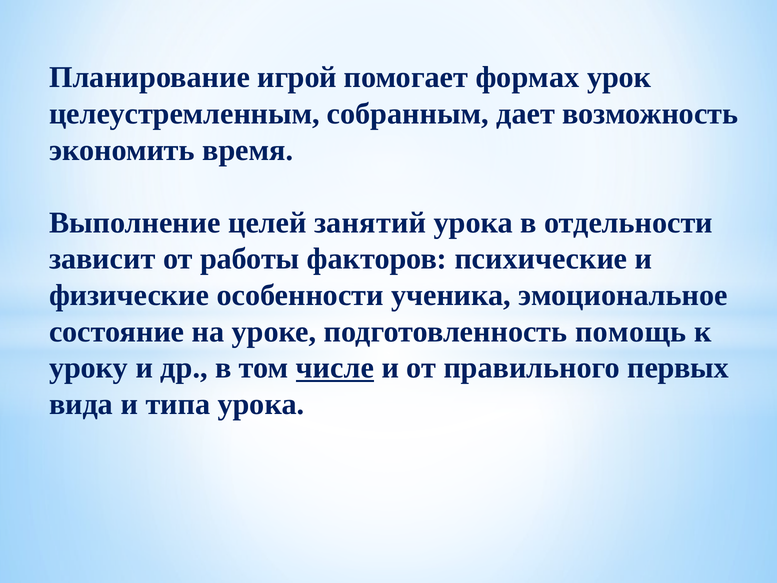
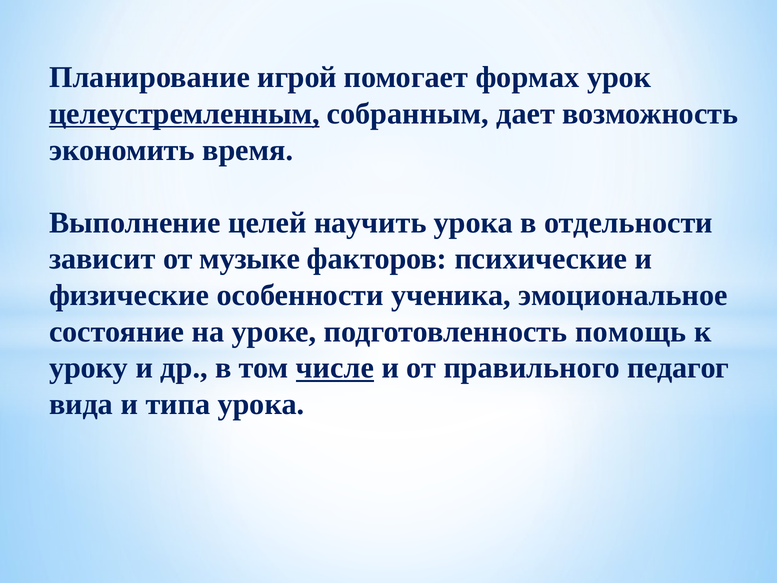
целеустремленным underline: none -> present (184, 114)
занятий: занятий -> научить (370, 223)
работы: работы -> музыке (250, 259)
первых: первых -> педагог (678, 368)
